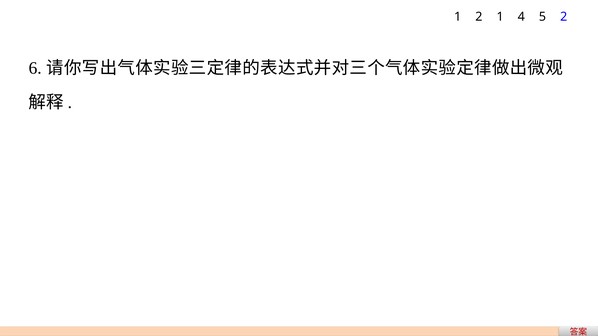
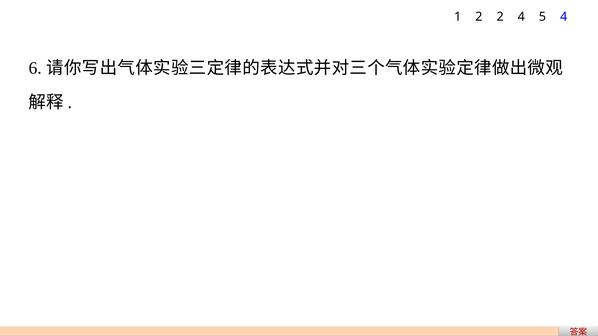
2 1: 1 -> 2 (500, 17)
5 2: 2 -> 4 (564, 17)
